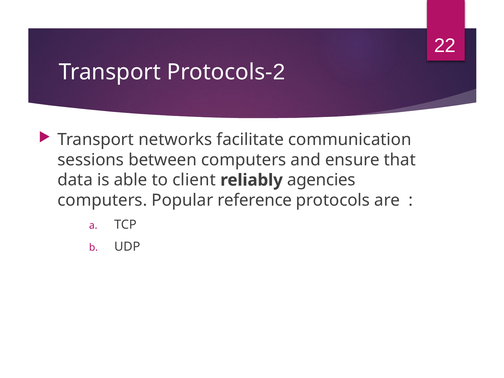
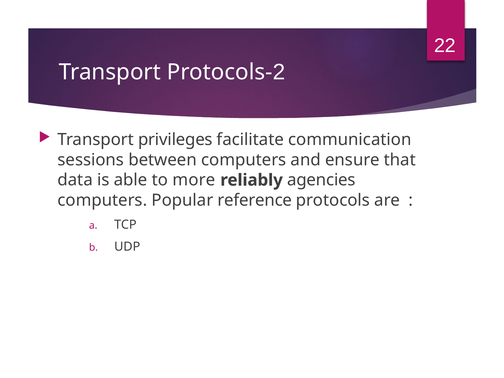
networks: networks -> privileges (175, 140)
client: client -> more (194, 180)
